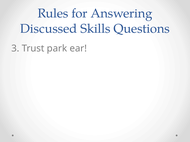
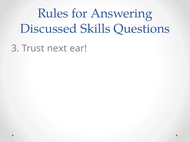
park: park -> next (57, 48)
